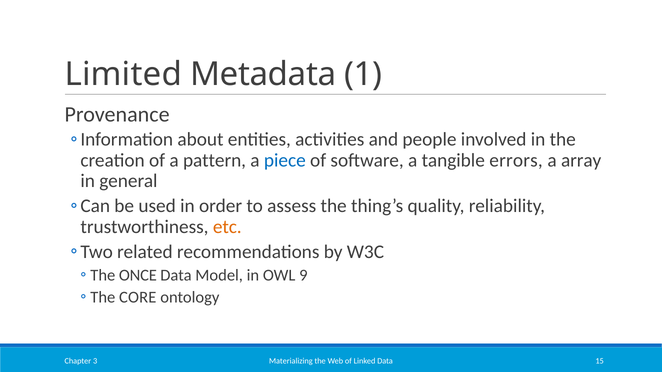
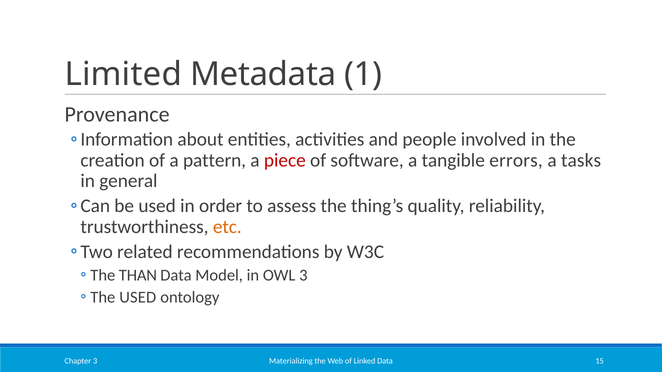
piece colour: blue -> red (285, 160)
array: array -> tasks (581, 160)
ONCE: ONCE -> THAN (138, 276)
OWL 9: 9 -> 3 (303, 276)
CORE: CORE -> USED (138, 298)
